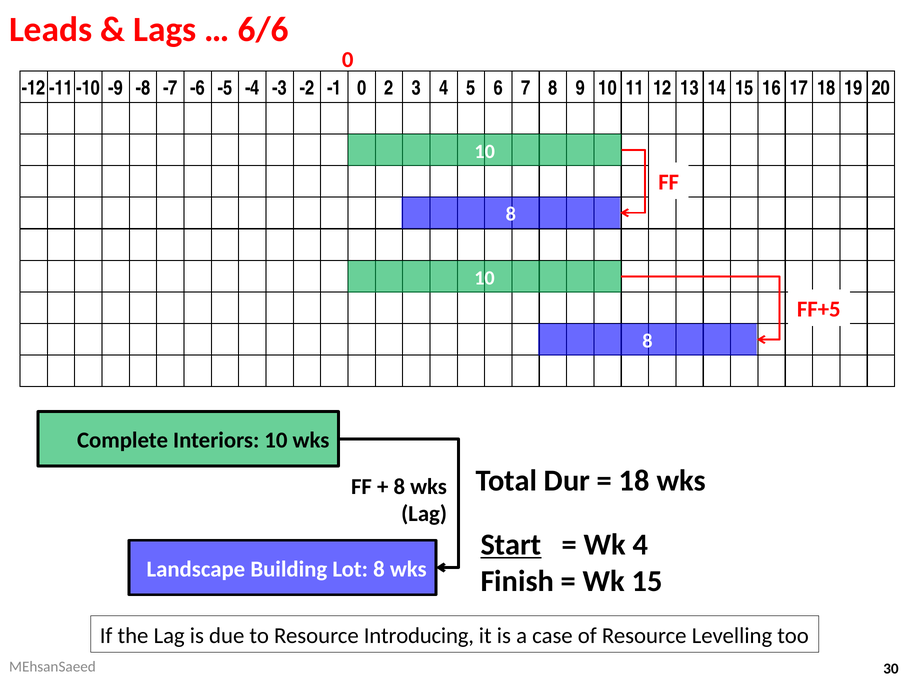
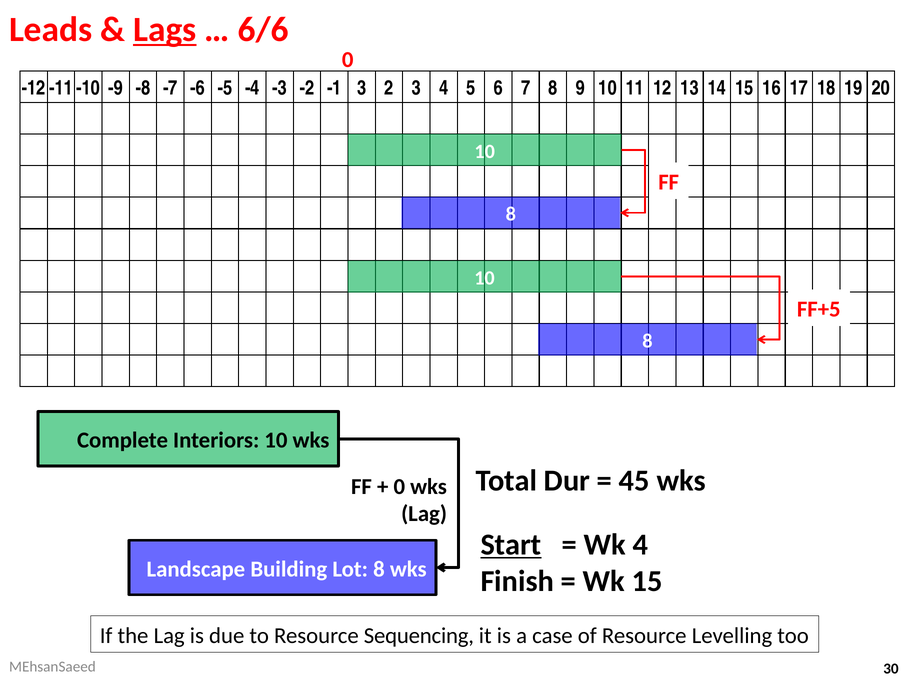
Lags underline: none -> present (165, 30)
-1 0: 0 -> 3 (362, 88)
18: 18 -> 45 (634, 481)
8: 8 -> 0 (399, 487)
Introducing: Introducing -> Sequencing (419, 636)
